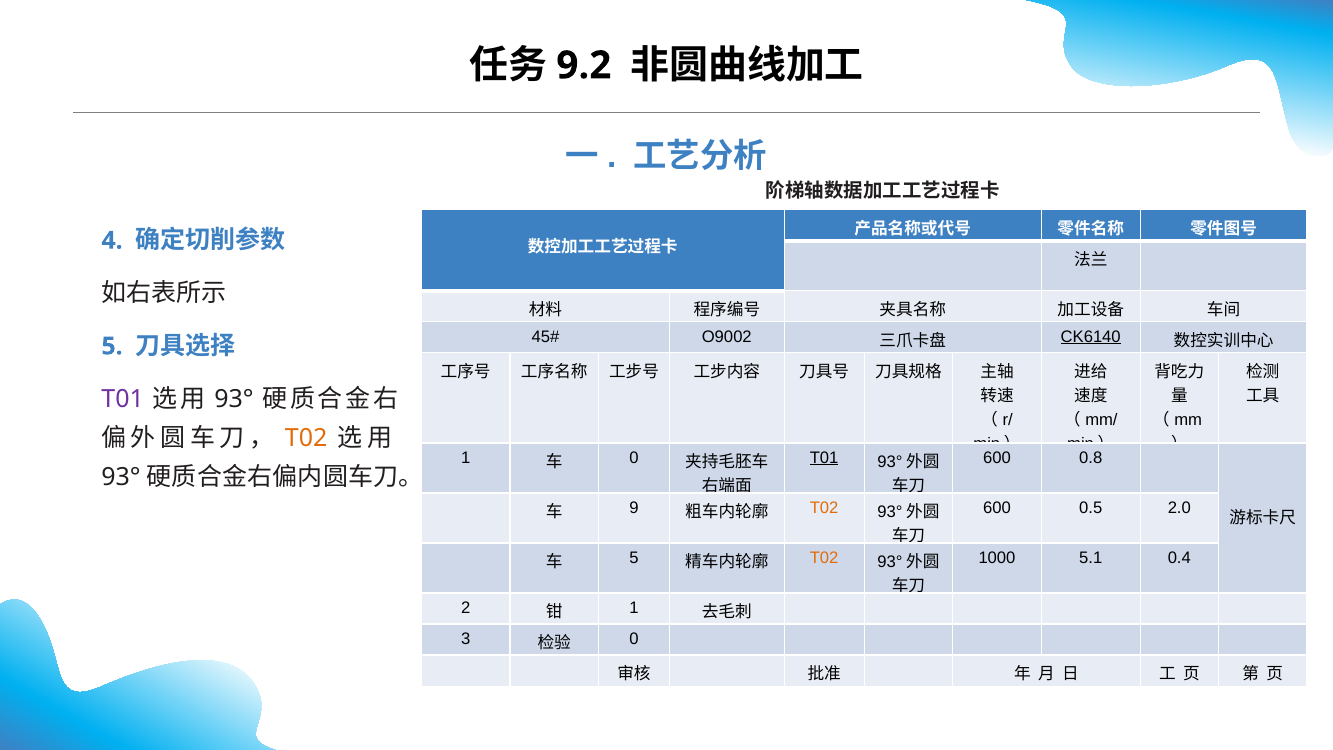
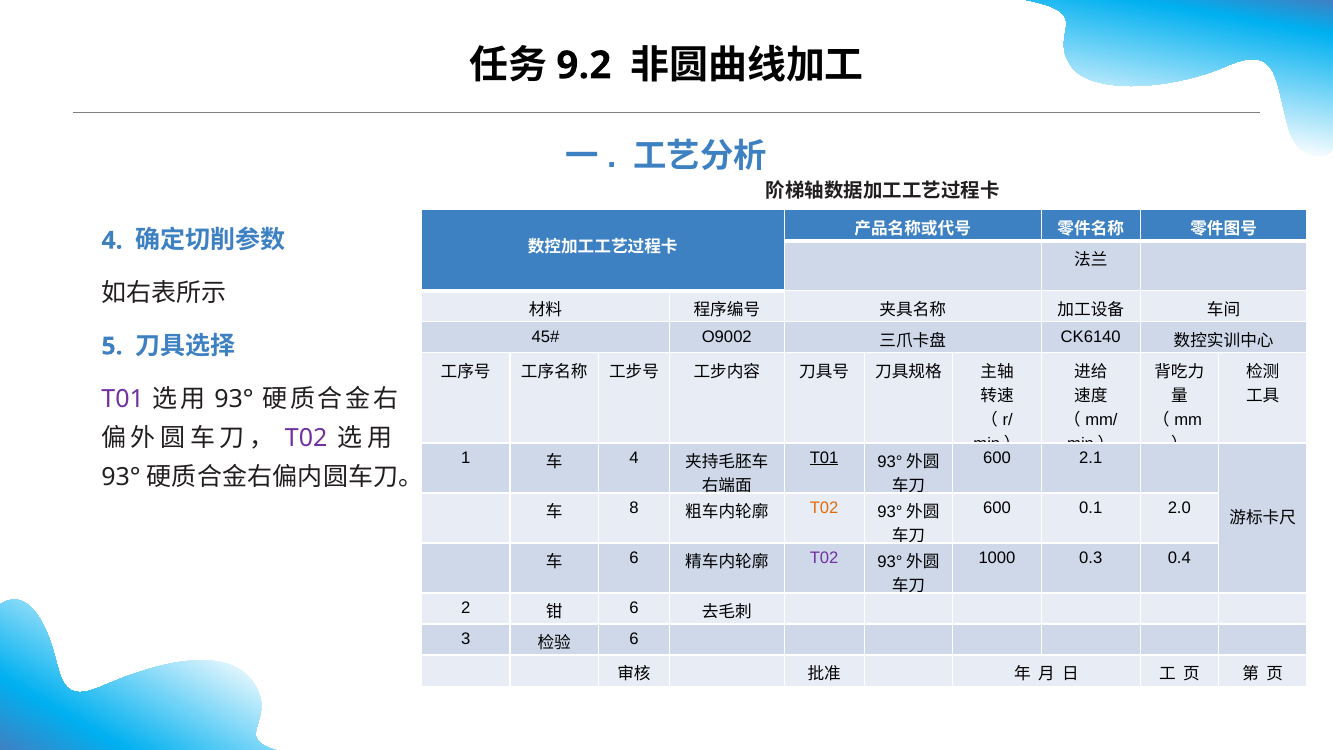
CK6140 underline: present -> none (1091, 336)
T02 colour: orange -> purple (306, 438)
0: 0 -> 4 (634, 457)
0.8: 0.8 -> 2.1 (1091, 457)
0.5: 0.5 -> 0.1 (1091, 507)
9: 9 -> 8 (634, 507)
5.1: 5.1 -> 0.3 (1091, 558)
5: 5 -> 6 (634, 558)
T02 colour: orange -> purple (824, 558)
1: 1 -> 6 (634, 608)
0: 0 -> 6 (634, 639)
